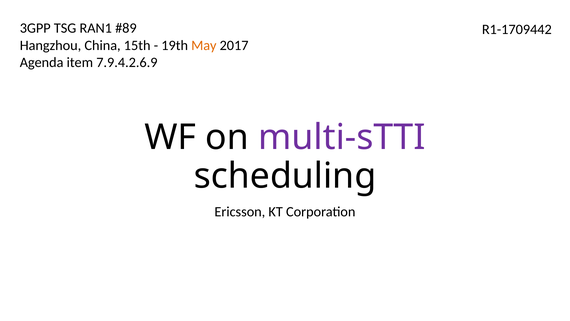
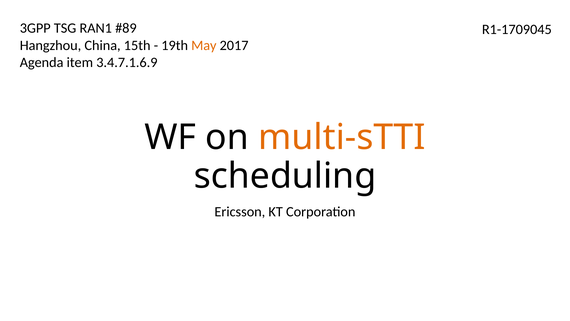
R1-1709442: R1-1709442 -> R1-1709045 (517, 30)
7.9.4.2.6.9: 7.9.4.2.6.9 -> 3.4.7.1.6.9 (127, 62)
multi-sTTI colour: purple -> orange (342, 137)
